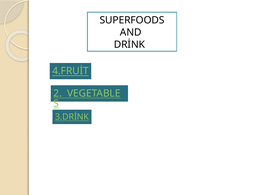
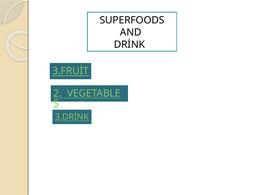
4.FRUİT: 4.FRUİT -> 3.FRUİT (71, 71)
